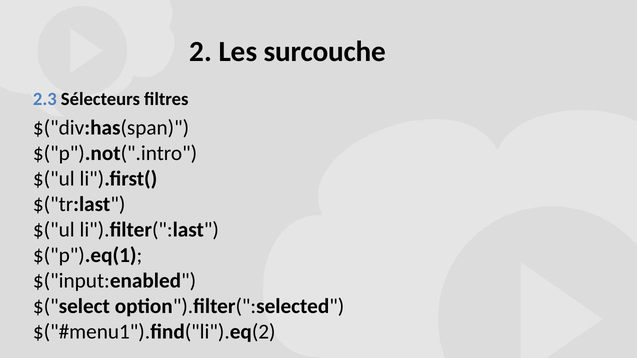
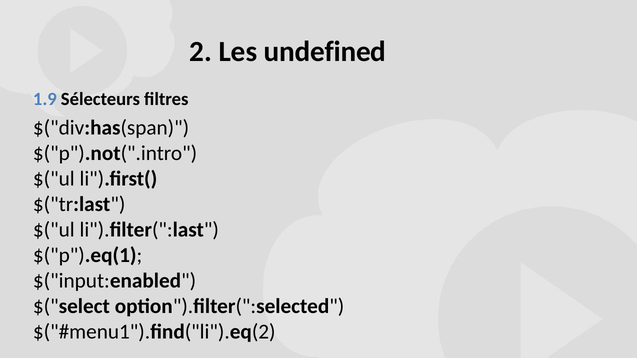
surcouche: surcouche -> undefined (325, 52)
2.3: 2.3 -> 1.9 (45, 99)
